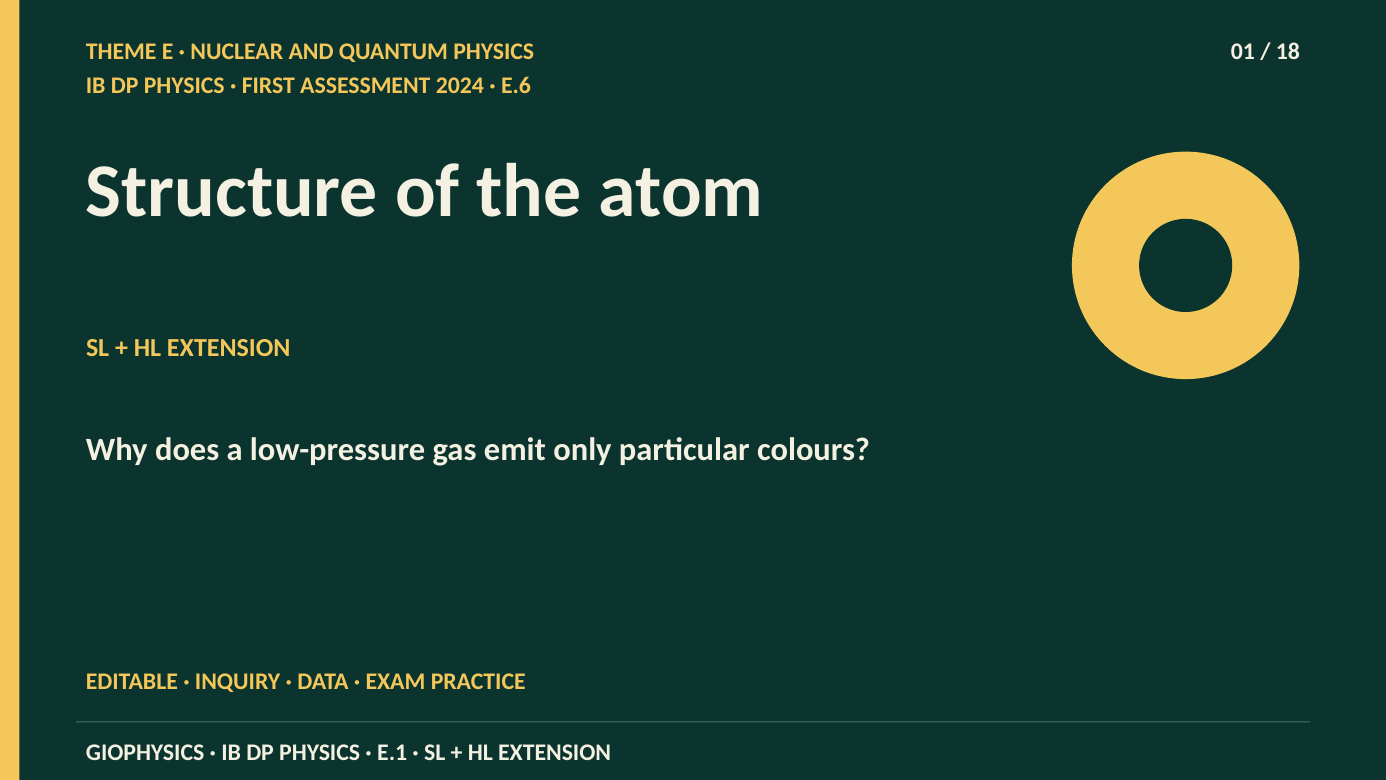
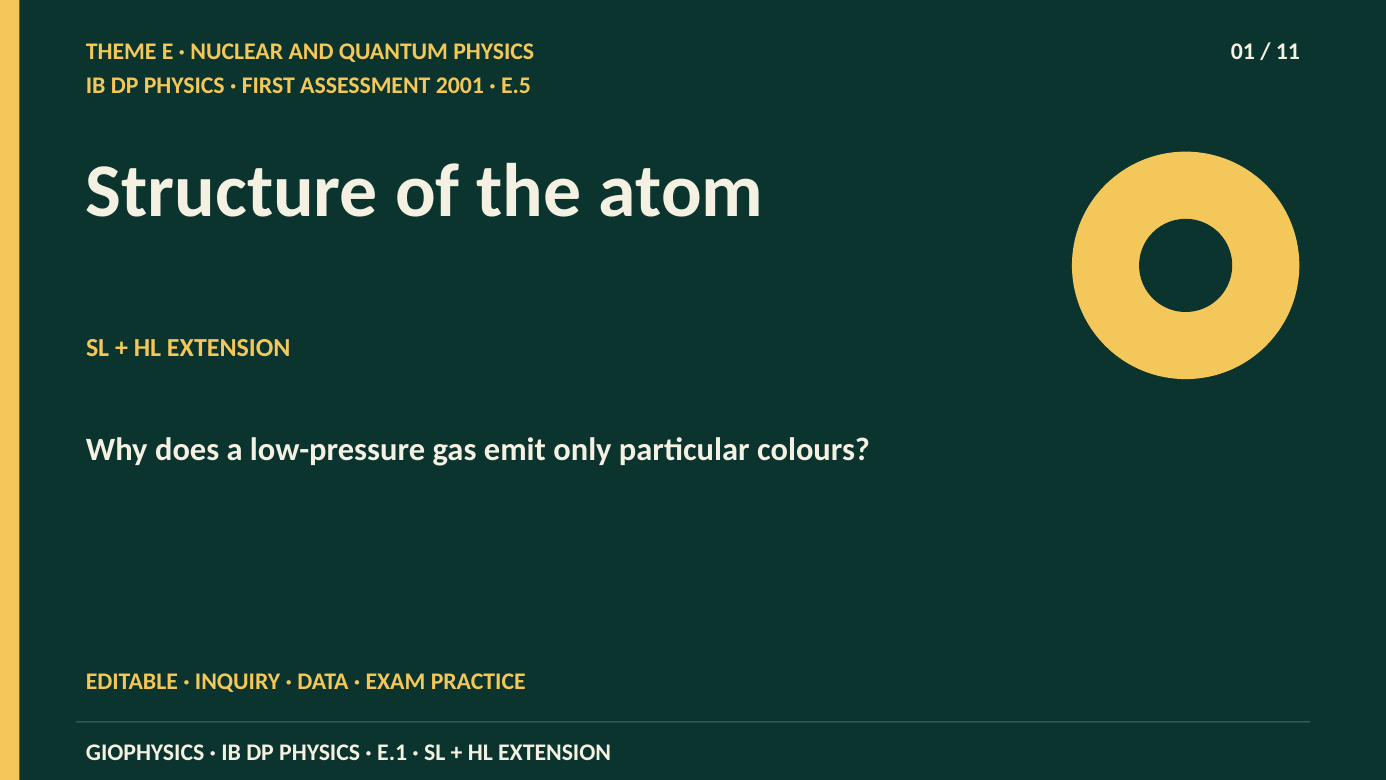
18: 18 -> 11 (1288, 51)
2024: 2024 -> 2001 (460, 86)
E.6: E.6 -> E.5 (516, 86)
